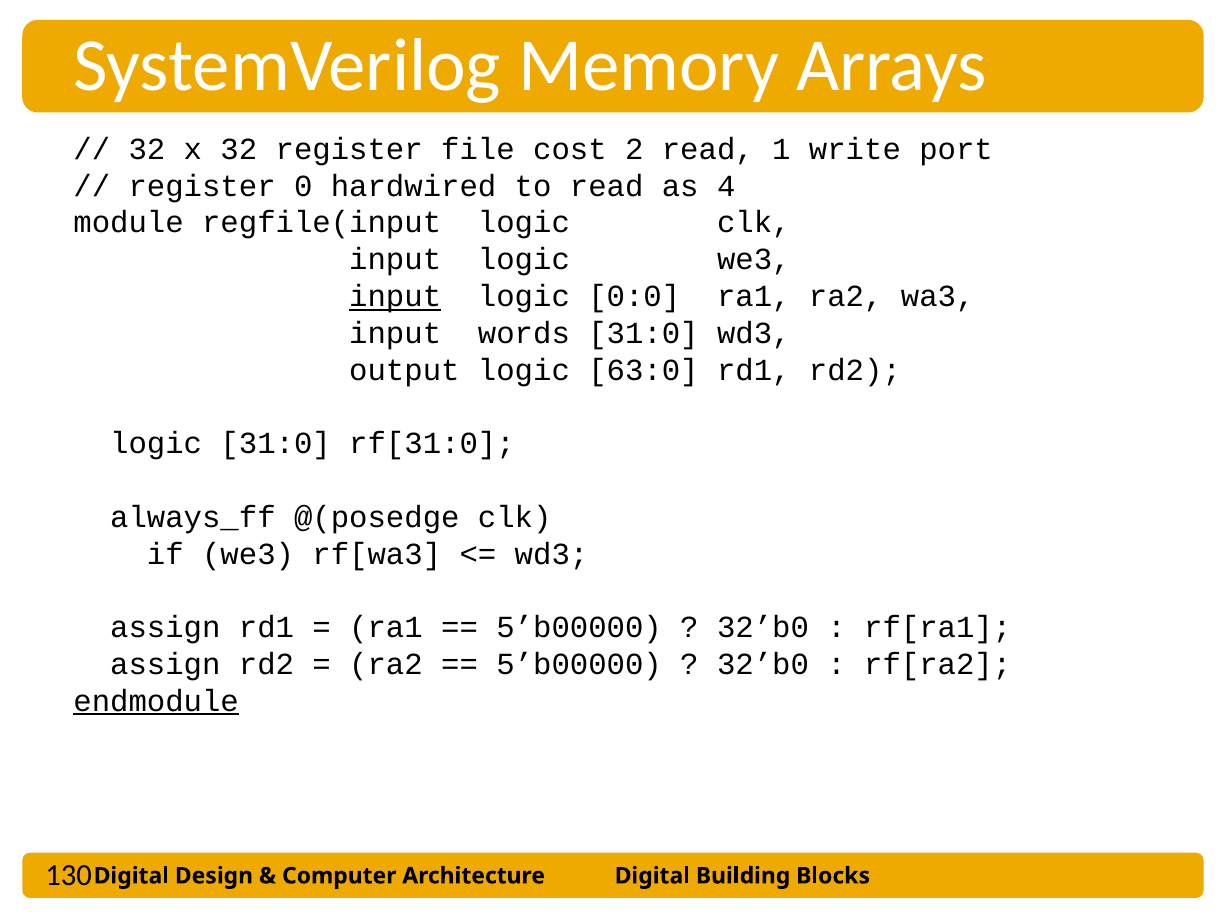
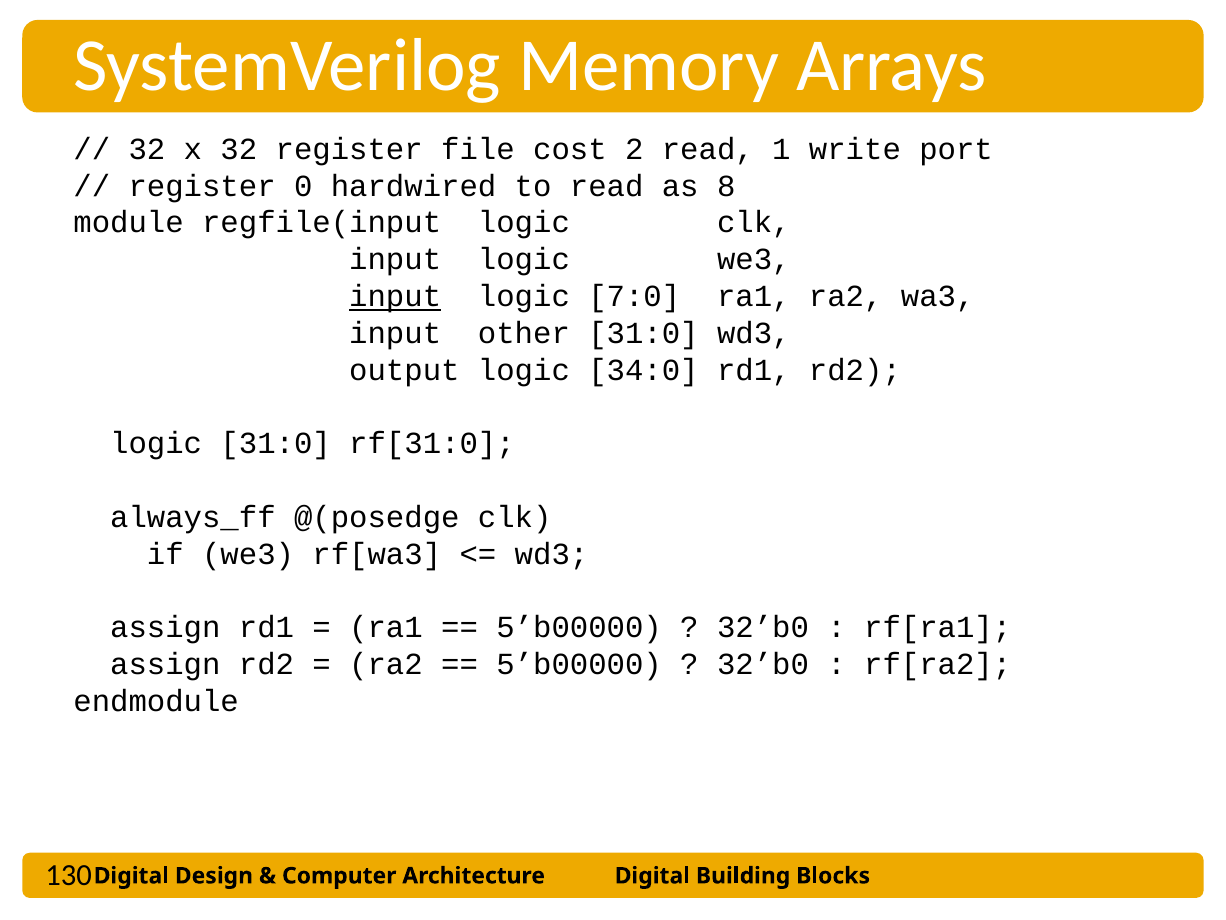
4: 4 -> 8 (726, 186)
0:0: 0:0 -> 7:0 (634, 296)
words: words -> other (524, 333)
63:0: 63:0 -> 34:0 (643, 370)
endmodule underline: present -> none (156, 701)
